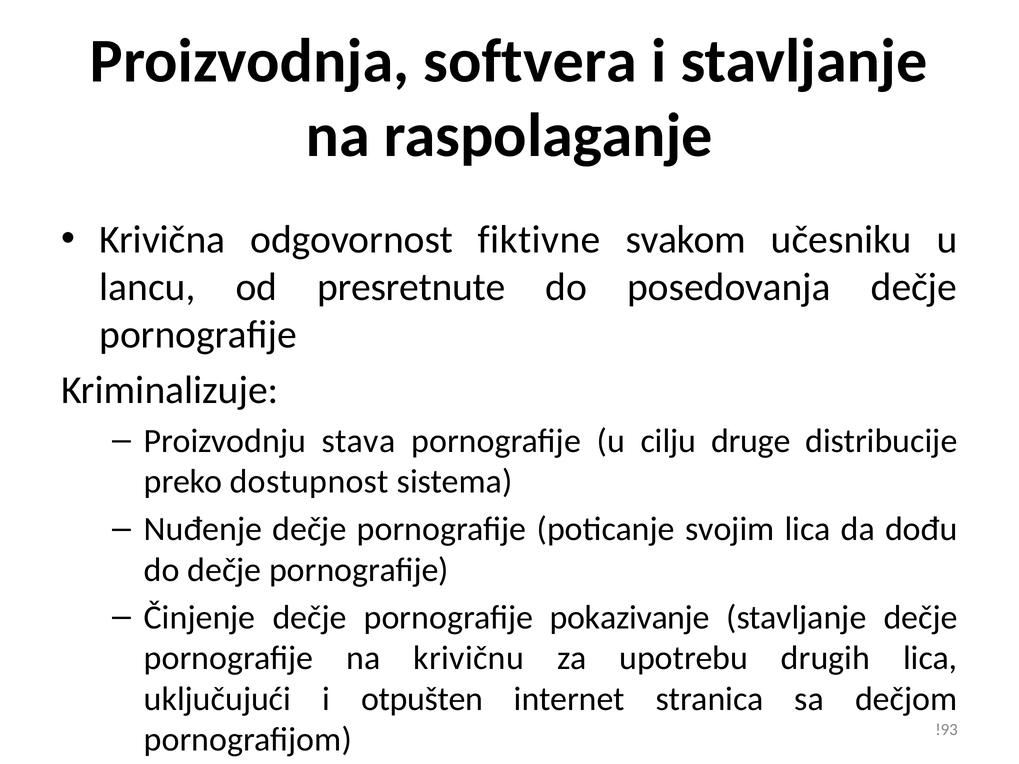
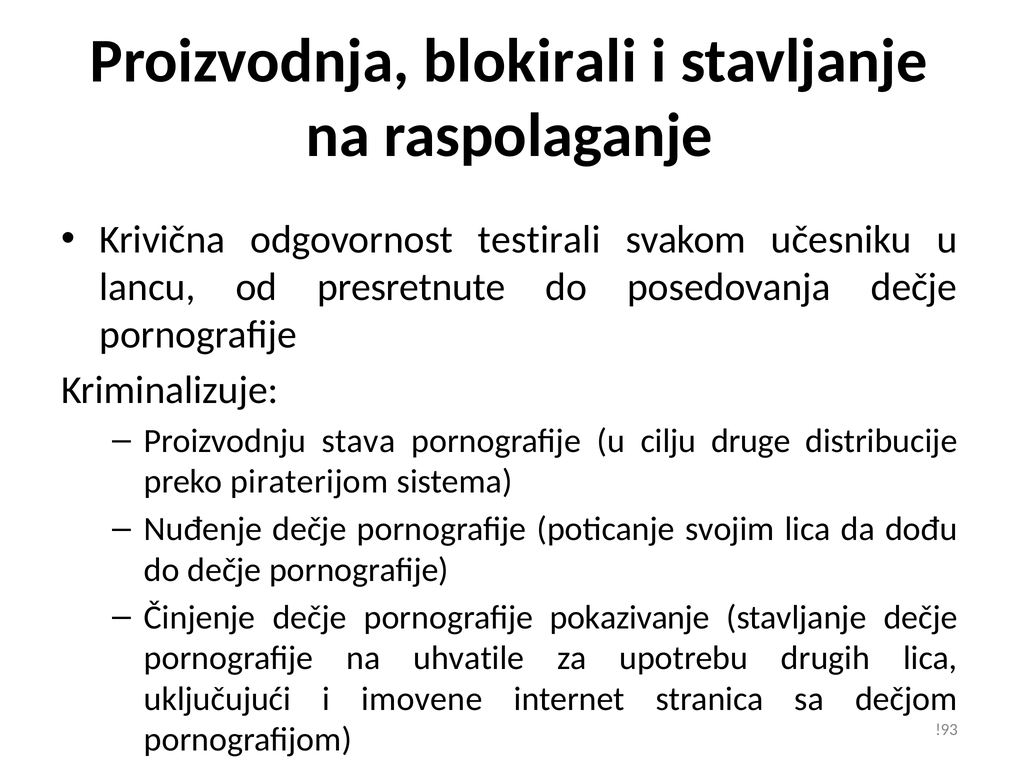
softvera: softvera -> blokirali (530, 61)
fiktivne: fiktivne -> testirali (539, 240)
dostupnost: dostupnost -> piraterijom (309, 482)
krivičnu: krivičnu -> uhvatile (469, 658)
otpušten: otpušten -> imovene (422, 699)
